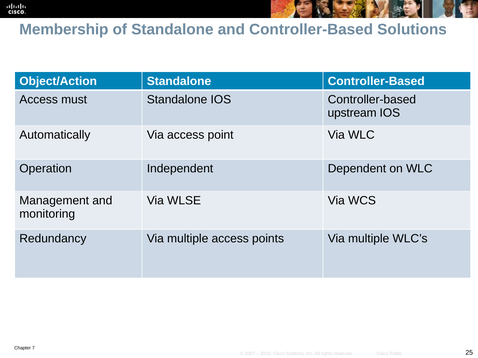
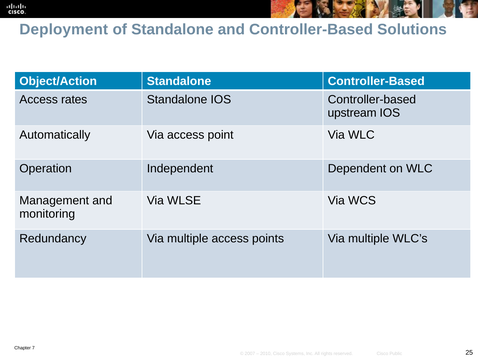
Membership: Membership -> Deployment (64, 30)
must: must -> rates (74, 100)
